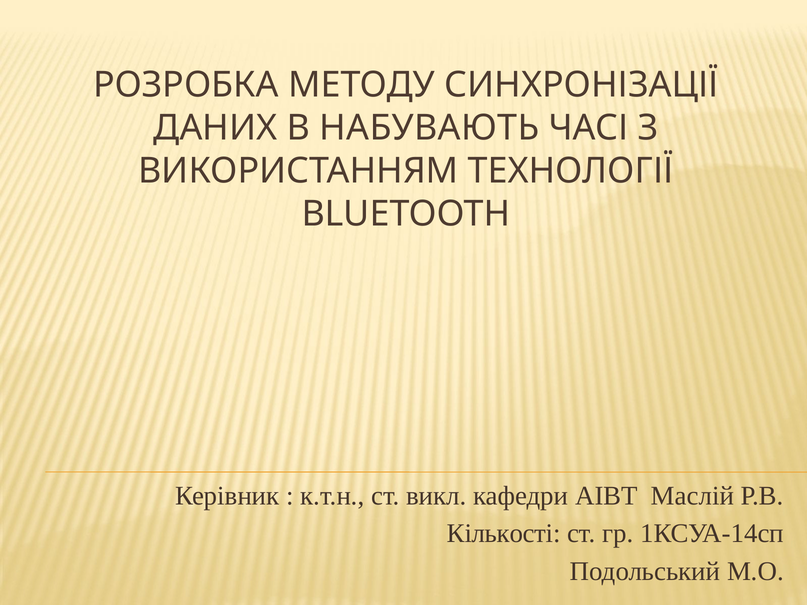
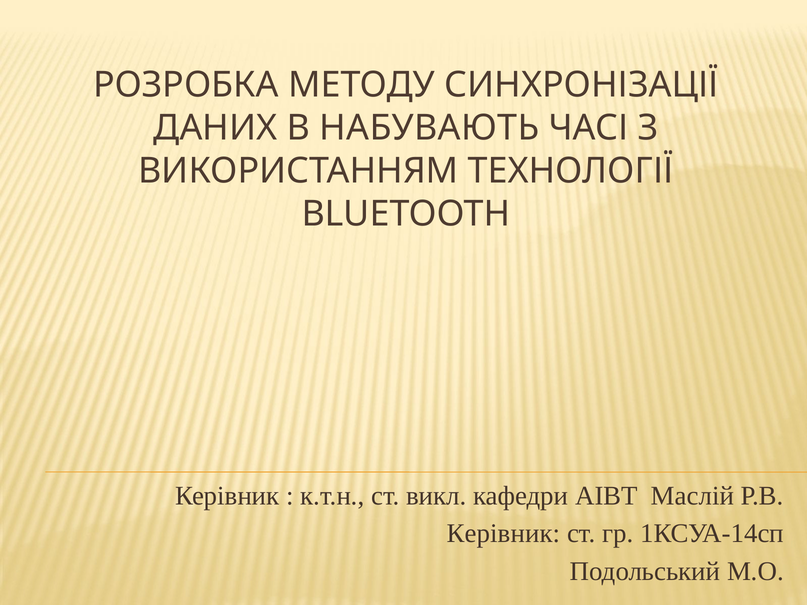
Кількості: Кількості -> Керівник (504, 534)
